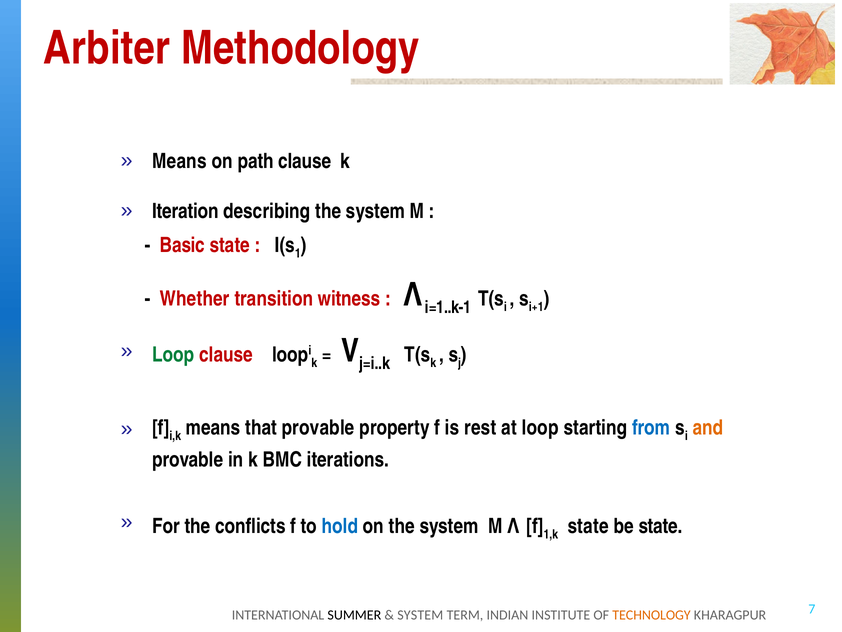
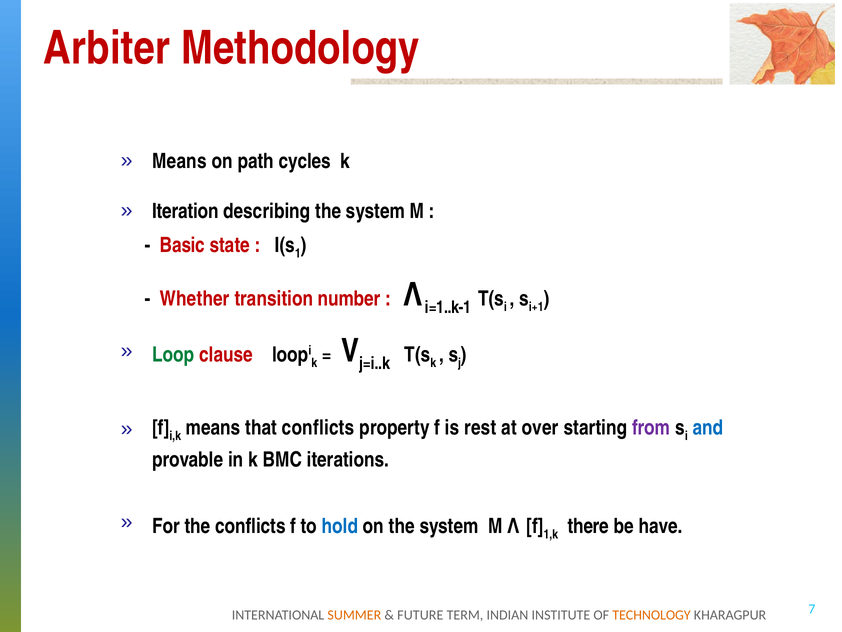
path clause: clause -> cycles (305, 161)
witness: witness -> number (349, 299)
that provable: provable -> conflicts (318, 428)
at loop: loop -> over (540, 428)
from colour: blue -> purple (651, 428)
and colour: orange -> blue (708, 428)
state: state -> there (588, 526)
be state: state -> have (661, 526)
SUMMER colour: black -> orange (354, 615)
SYSTEM: SYSTEM -> FUTURE (420, 615)
